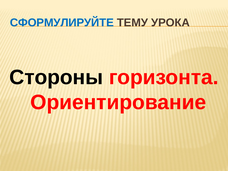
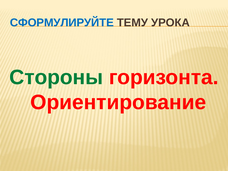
Стороны colour: black -> green (56, 77)
